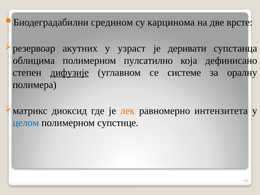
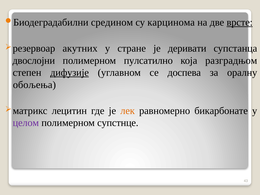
врсте underline: none -> present (240, 22)
узраст: узраст -> стране (132, 48)
облицима: облицима -> двослојни (34, 60)
дефинисано: дефинисано -> разградњом (231, 60)
системе: системе -> доспева (184, 73)
полимерa: полимерa -> обољења (34, 85)
диоксид: диоксид -> лецитин (69, 111)
интензитета: интензитета -> бикарбонате (221, 111)
целом colour: blue -> purple (26, 123)
